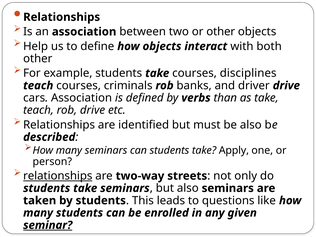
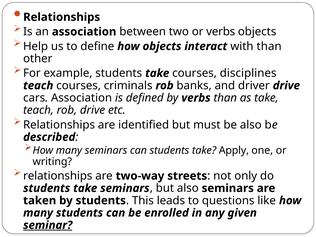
or other: other -> verbs (221, 32)
with both: both -> than (269, 46)
person: person -> writing (52, 162)
relationships underline: present -> none (58, 176)
